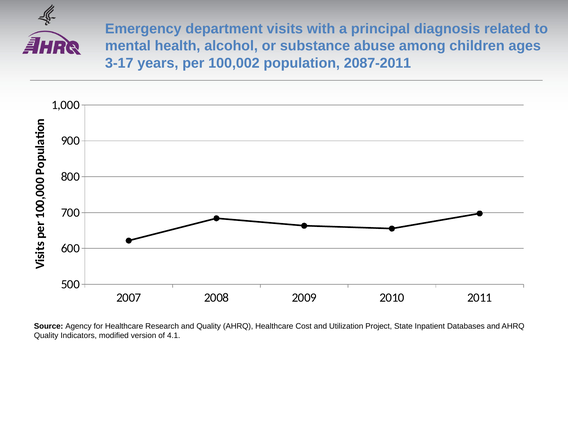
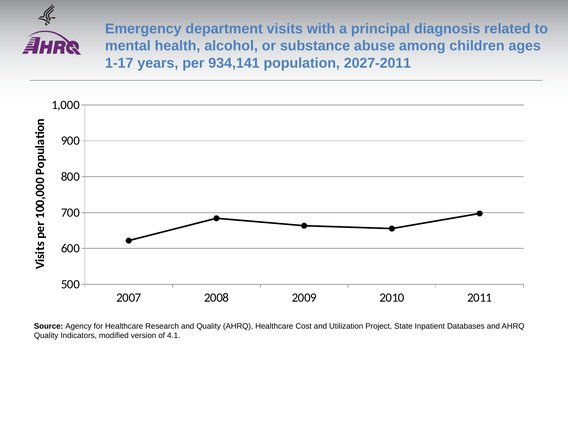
3-17: 3-17 -> 1-17 (119, 63)
100,002: 100,002 -> 934,141 (234, 63)
2087-2011: 2087-2011 -> 2027-2011 (377, 63)
